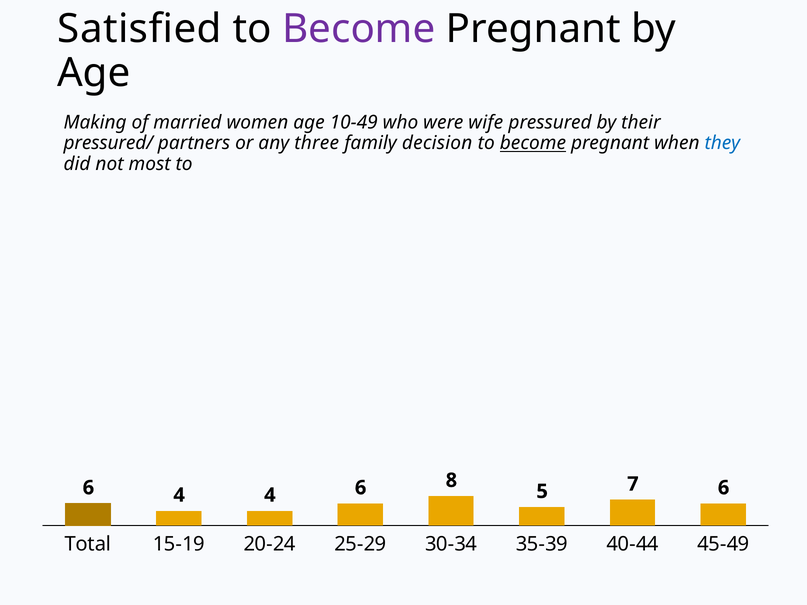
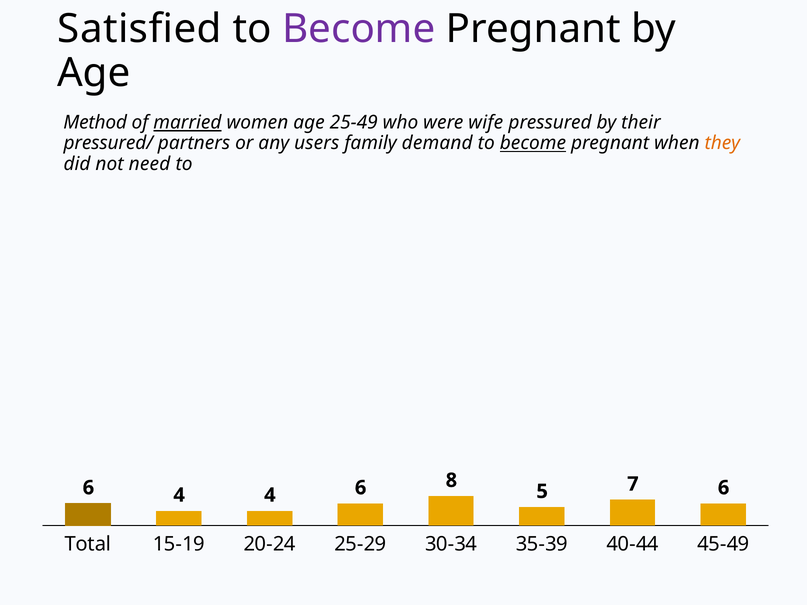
Making: Making -> Method (95, 123)
married underline: none -> present (187, 123)
10-49: 10-49 -> 25-49 (354, 123)
three: three -> users (317, 143)
decision: decision -> demand (437, 143)
they colour: blue -> orange (722, 143)
most: most -> need (149, 164)
